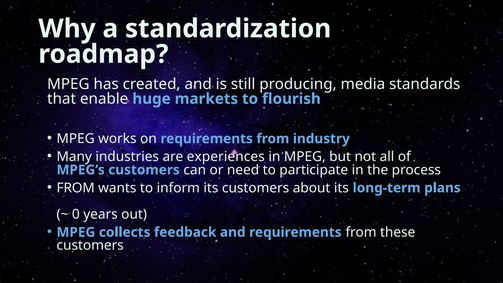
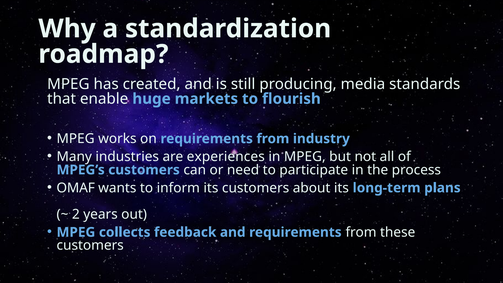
FROM: FROM -> OMAF (76, 188)
0: 0 -> 2 (76, 214)
